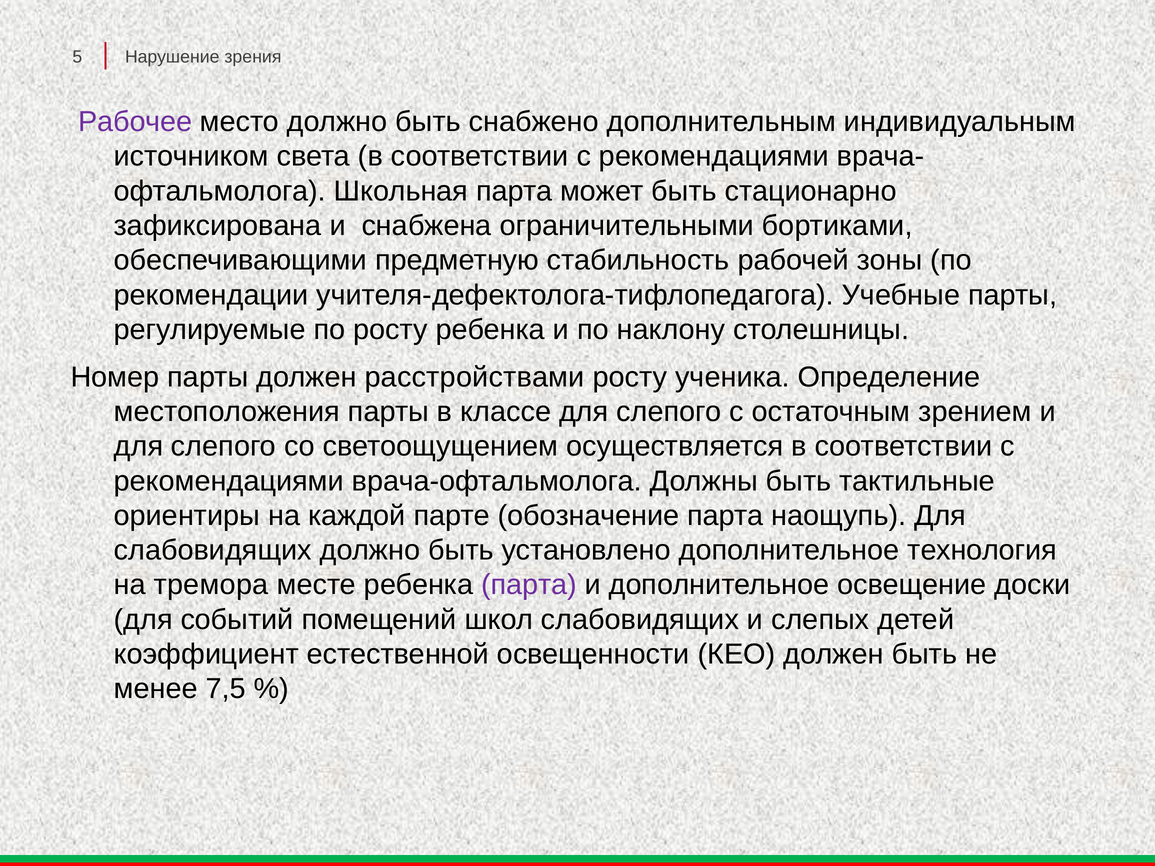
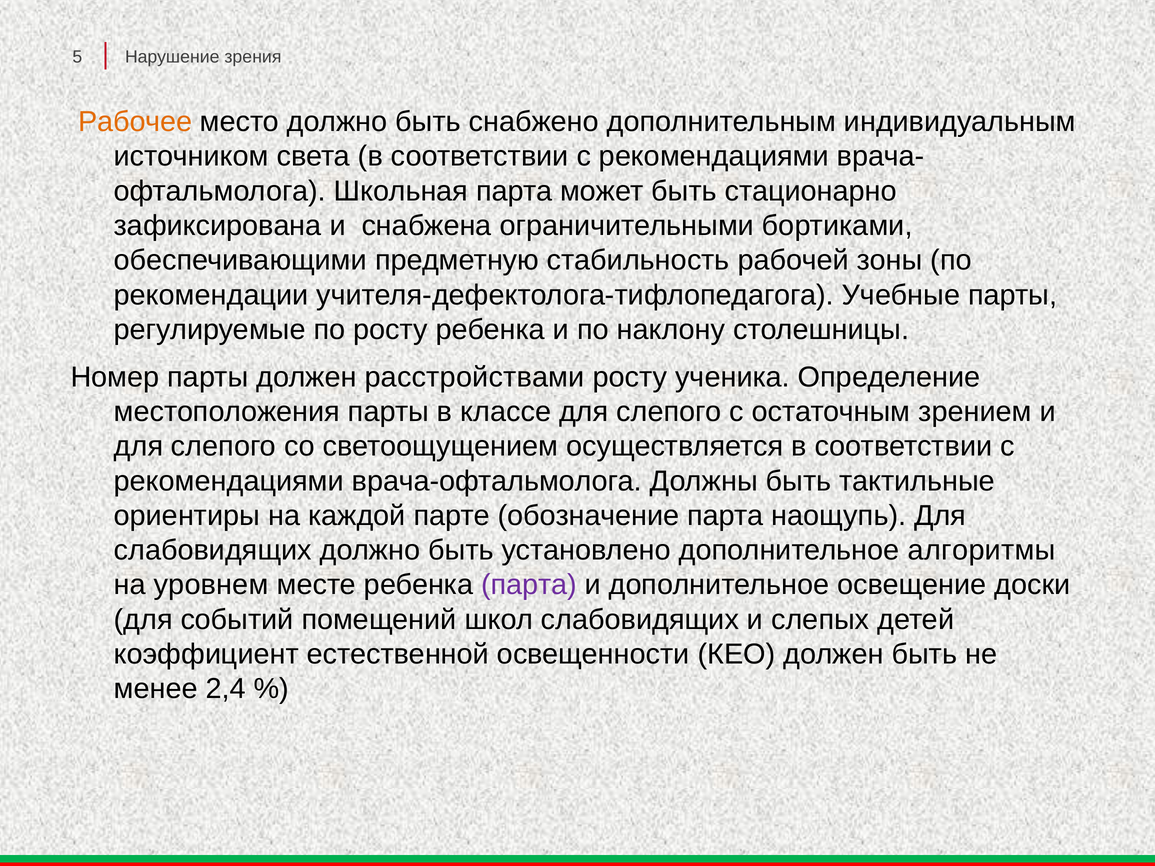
Рабочее colour: purple -> orange (135, 122)
технология: технология -> алгоритмы (982, 550)
тремора: тремора -> уровнем (211, 585)
7,5: 7,5 -> 2,4 (226, 689)
